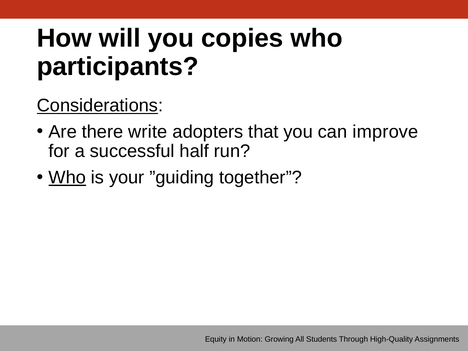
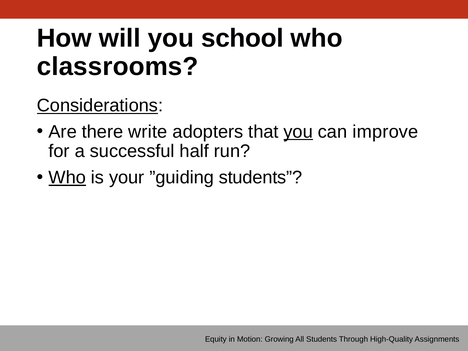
copies: copies -> school (242, 38)
participants: participants -> classrooms (118, 66)
you underline: none -> present (298, 132)
”guiding together: together -> students (261, 177)
